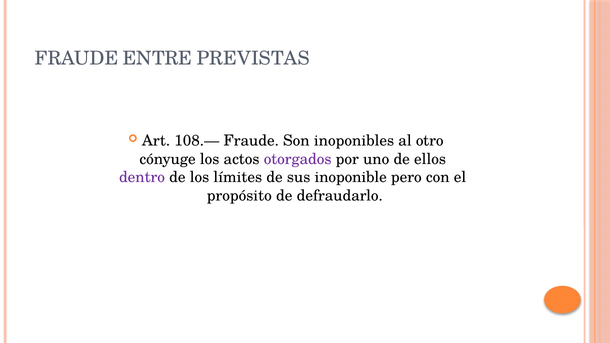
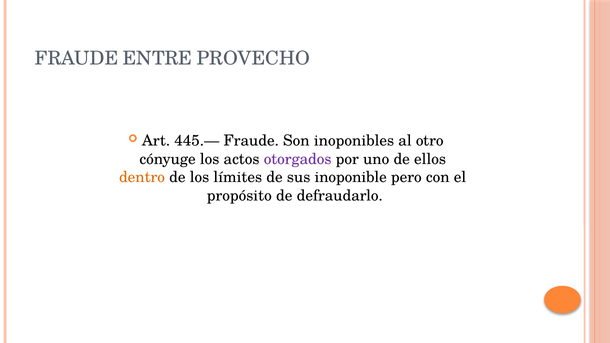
PREVISTAS: PREVISTAS -> PROVECHO (253, 59)
108.—: 108.— -> 445.— (197, 141)
dentro colour: purple -> orange (142, 177)
